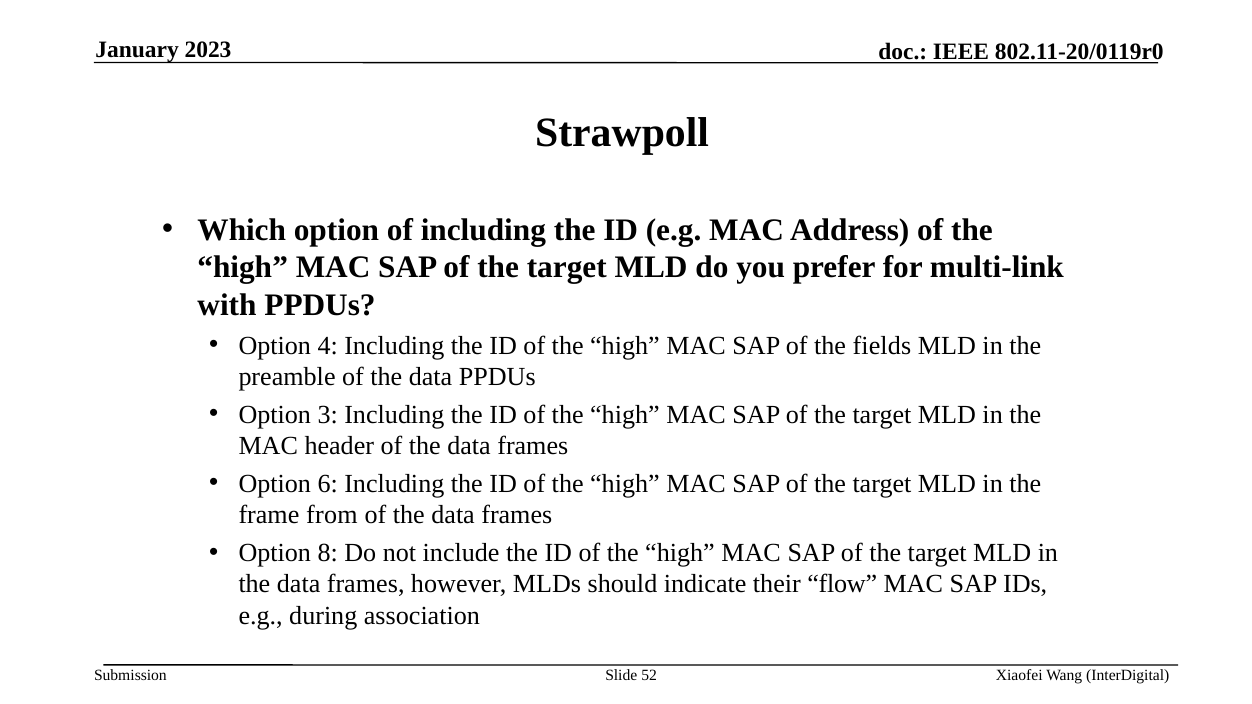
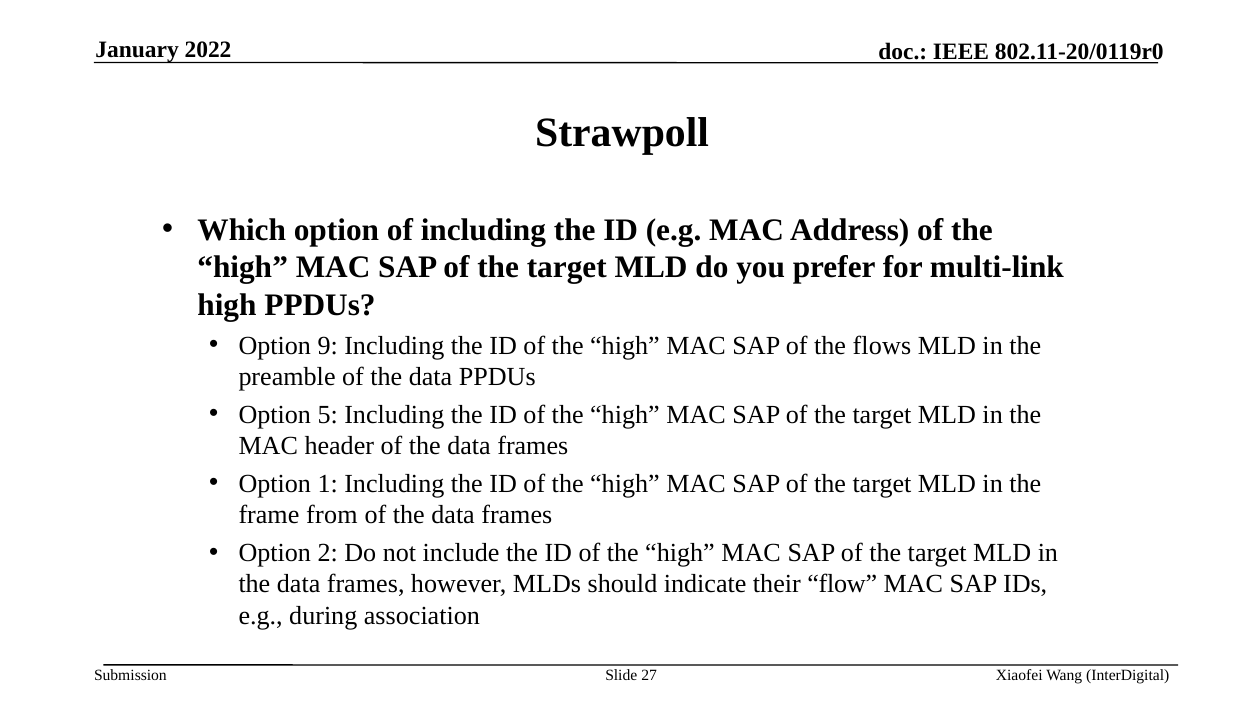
2023: 2023 -> 2022 (208, 50)
with: with -> high (227, 305)
4: 4 -> 9 (328, 346)
fields: fields -> flows (882, 346)
3: 3 -> 5 (328, 415)
6: 6 -> 1 (328, 484)
8: 8 -> 2 (328, 553)
52: 52 -> 27 (649, 675)
